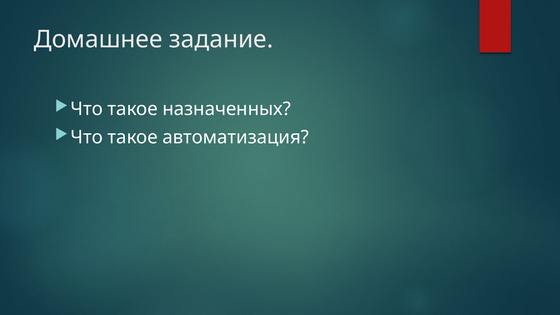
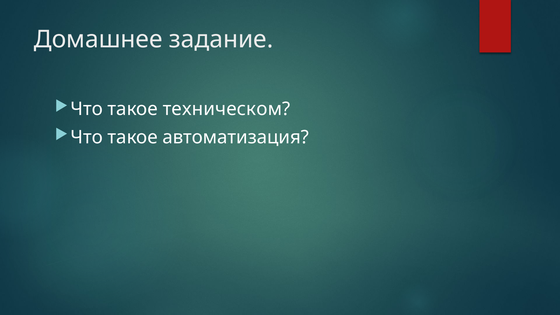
назначенных: назначенных -> техническом (227, 109)
